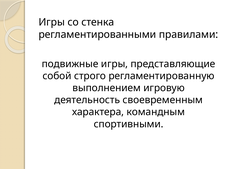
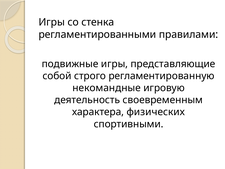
выполнением: выполнением -> некомандные (107, 88)
командным: командным -> физических (156, 112)
